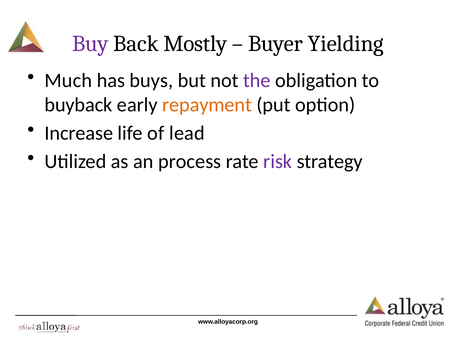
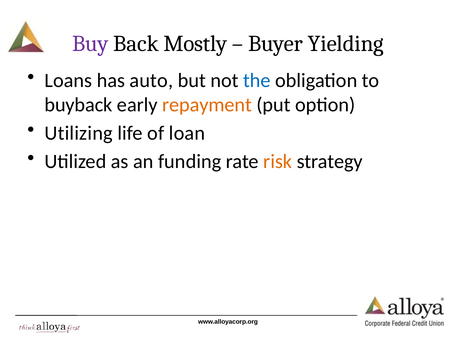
Much: Much -> Loans (68, 80)
buys: buys -> auto (151, 80)
the colour: purple -> blue (257, 80)
Increase: Increase -> Utilizing (79, 133)
lead: lead -> loan (187, 133)
process: process -> funding (190, 162)
risk colour: purple -> orange (278, 162)
